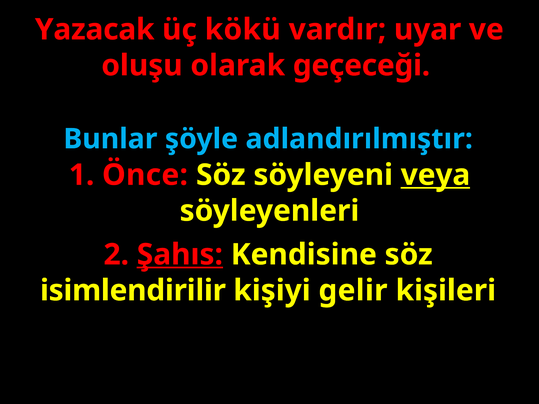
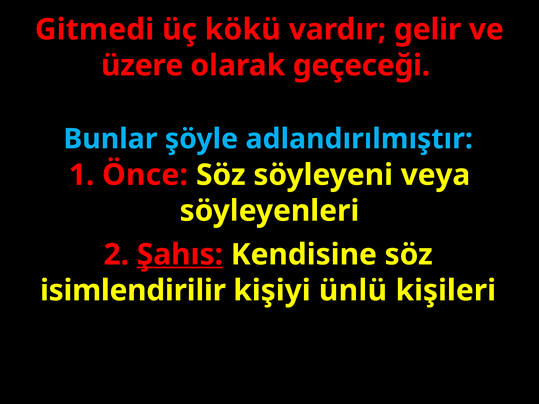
Yazacak: Yazacak -> Gitmedi (95, 30)
uyar: uyar -> gelir (428, 30)
oluşu: oluşu -> üzere (142, 66)
veya underline: present -> none (435, 175)
gelir: gelir -> ünlü (353, 291)
